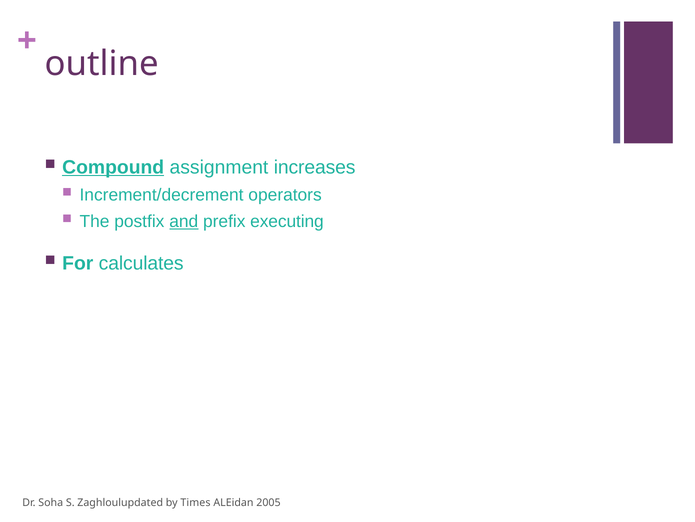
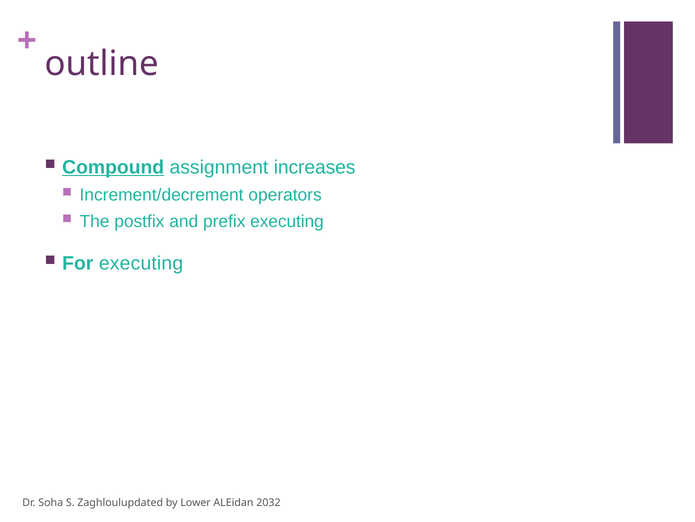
and underline: present -> none (184, 221)
For calculates: calculates -> executing (141, 263)
Times: Times -> Lower (196, 502)
2005: 2005 -> 2032 (268, 502)
